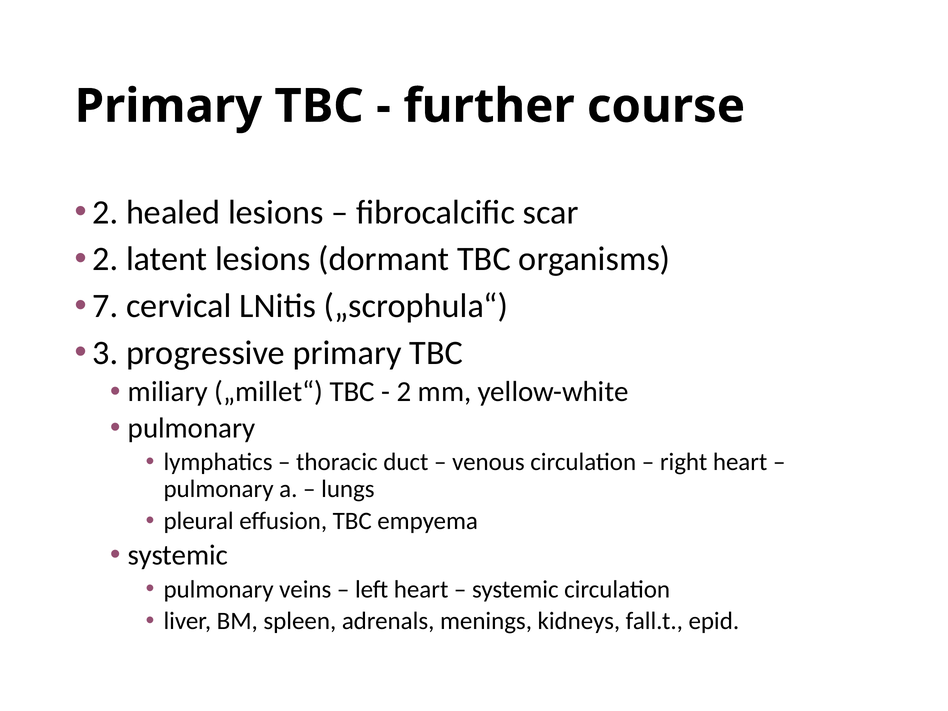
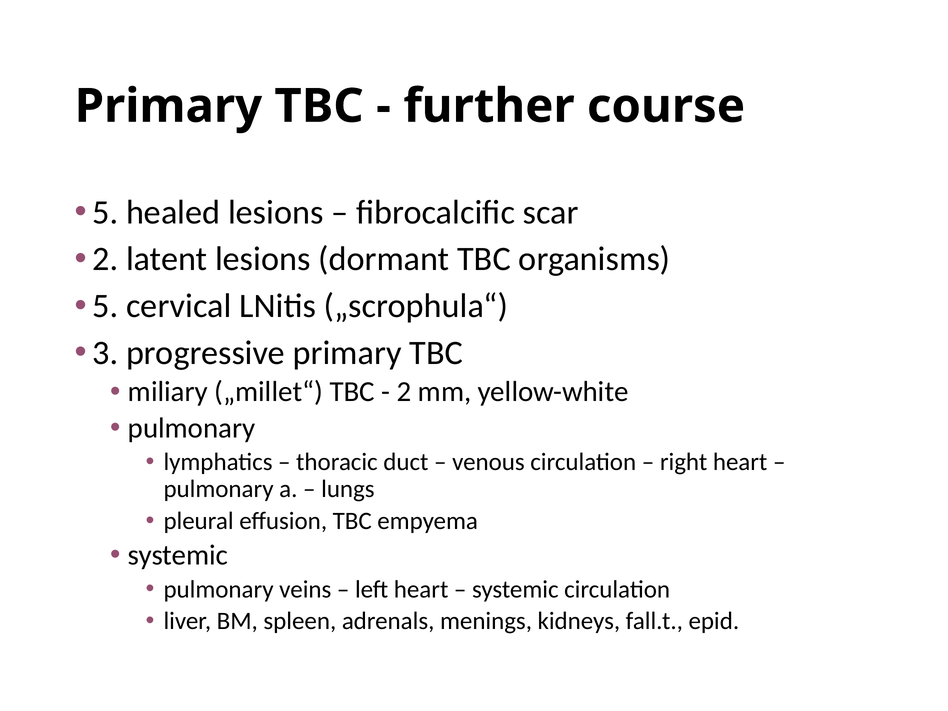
2: 2 -> 5 (105, 212)
7: 7 -> 5 (105, 306)
